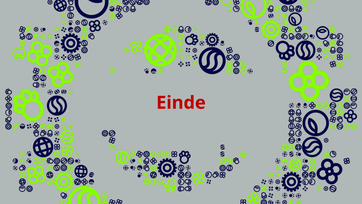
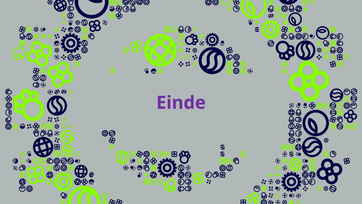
Einde colour: red -> purple (181, 103)
